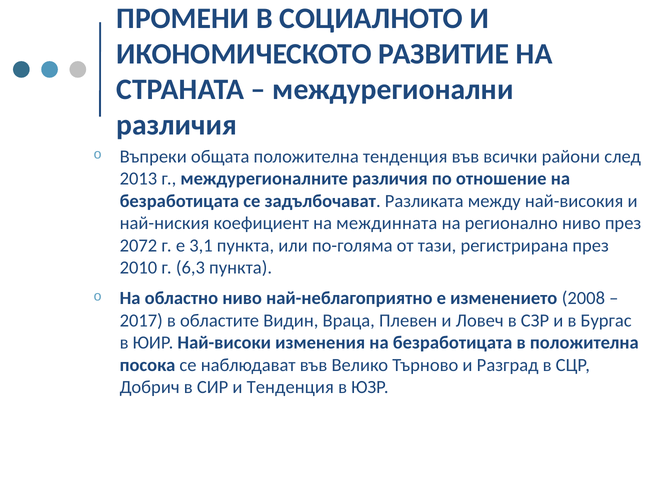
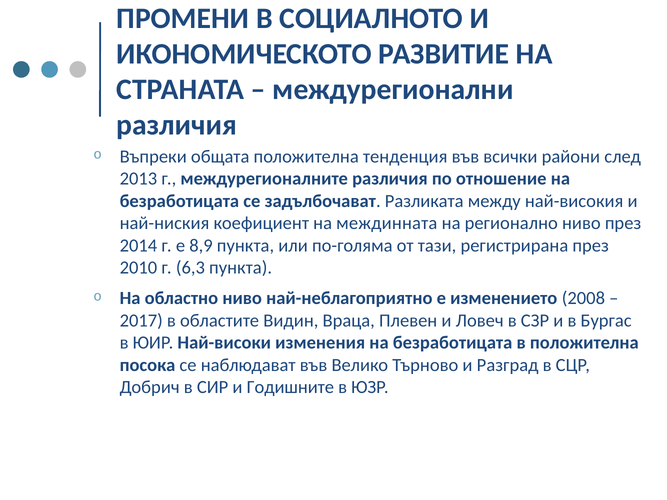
2072: 2072 -> 2014 (138, 246)
3,1: 3,1 -> 8,9 (201, 246)
и Тенденция: Тенденция -> Годишните (290, 387)
